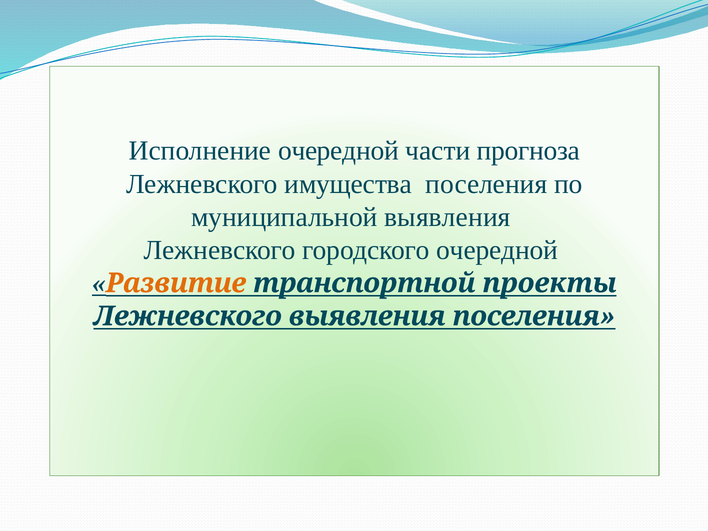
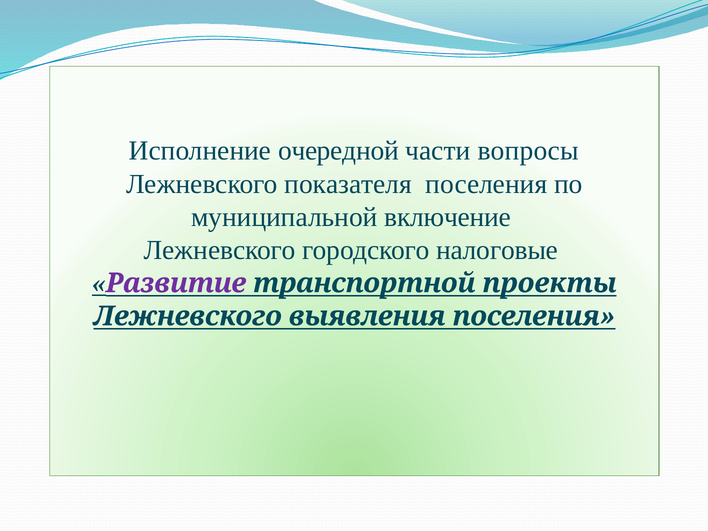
прогноза: прогноза -> вопросы (528, 151)
имущества: имущества -> показателя (348, 184)
муниципальной выявления: выявления -> включение (448, 217)
городского очередной: очередной -> налоговые (497, 250)
Развитие colour: orange -> purple (176, 283)
